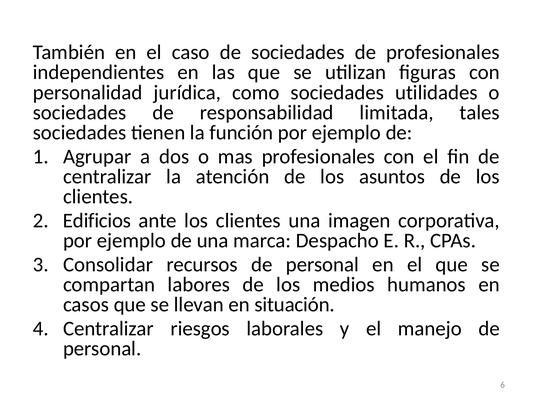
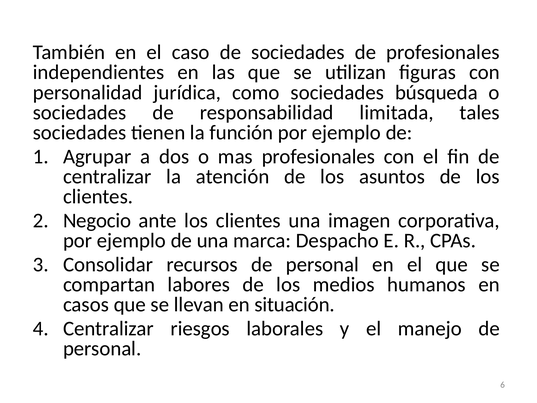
utilidades: utilidades -> búsqueda (436, 92)
Edificios: Edificios -> Negocio (97, 220)
